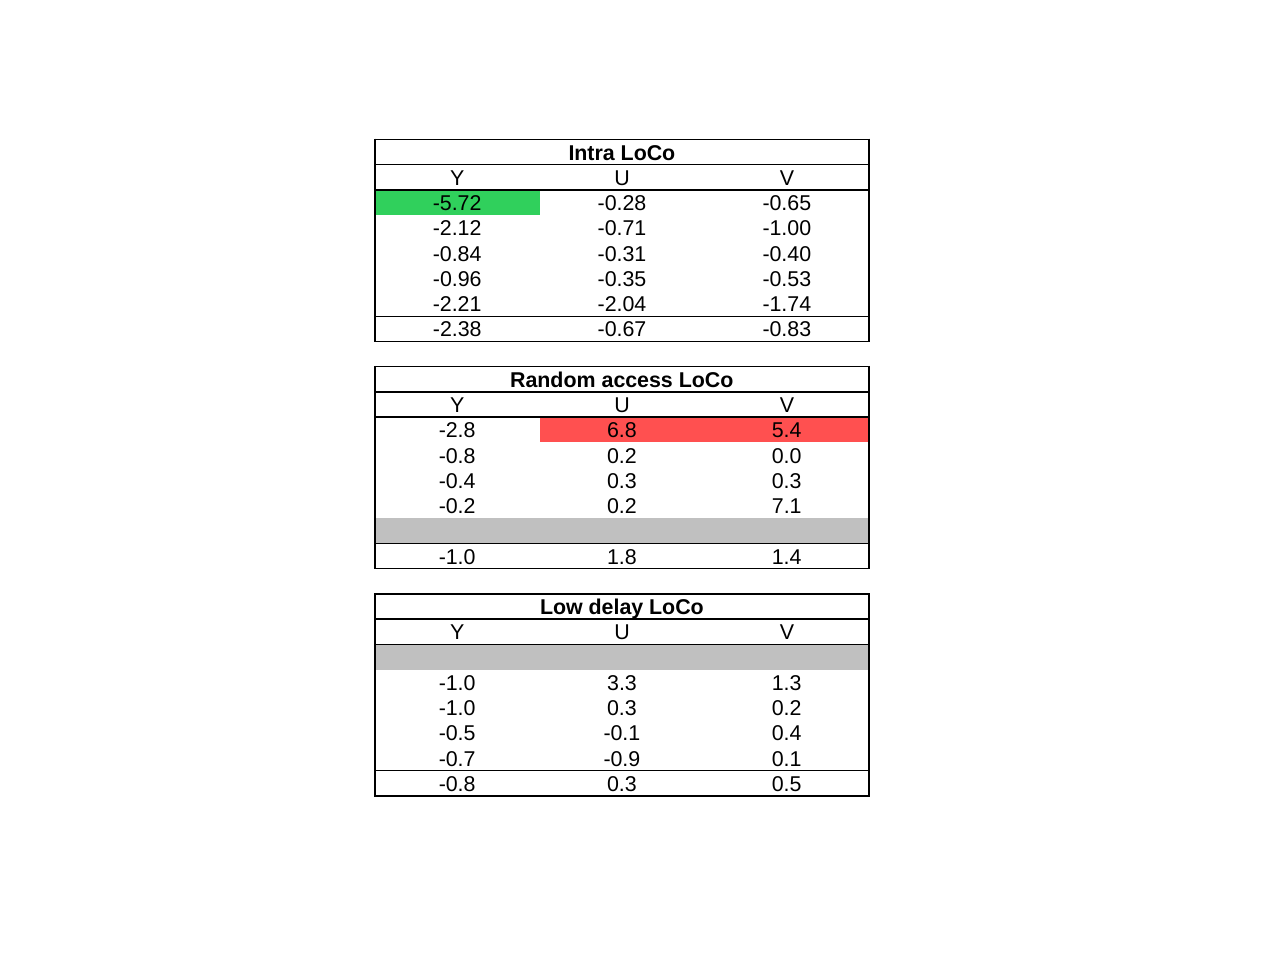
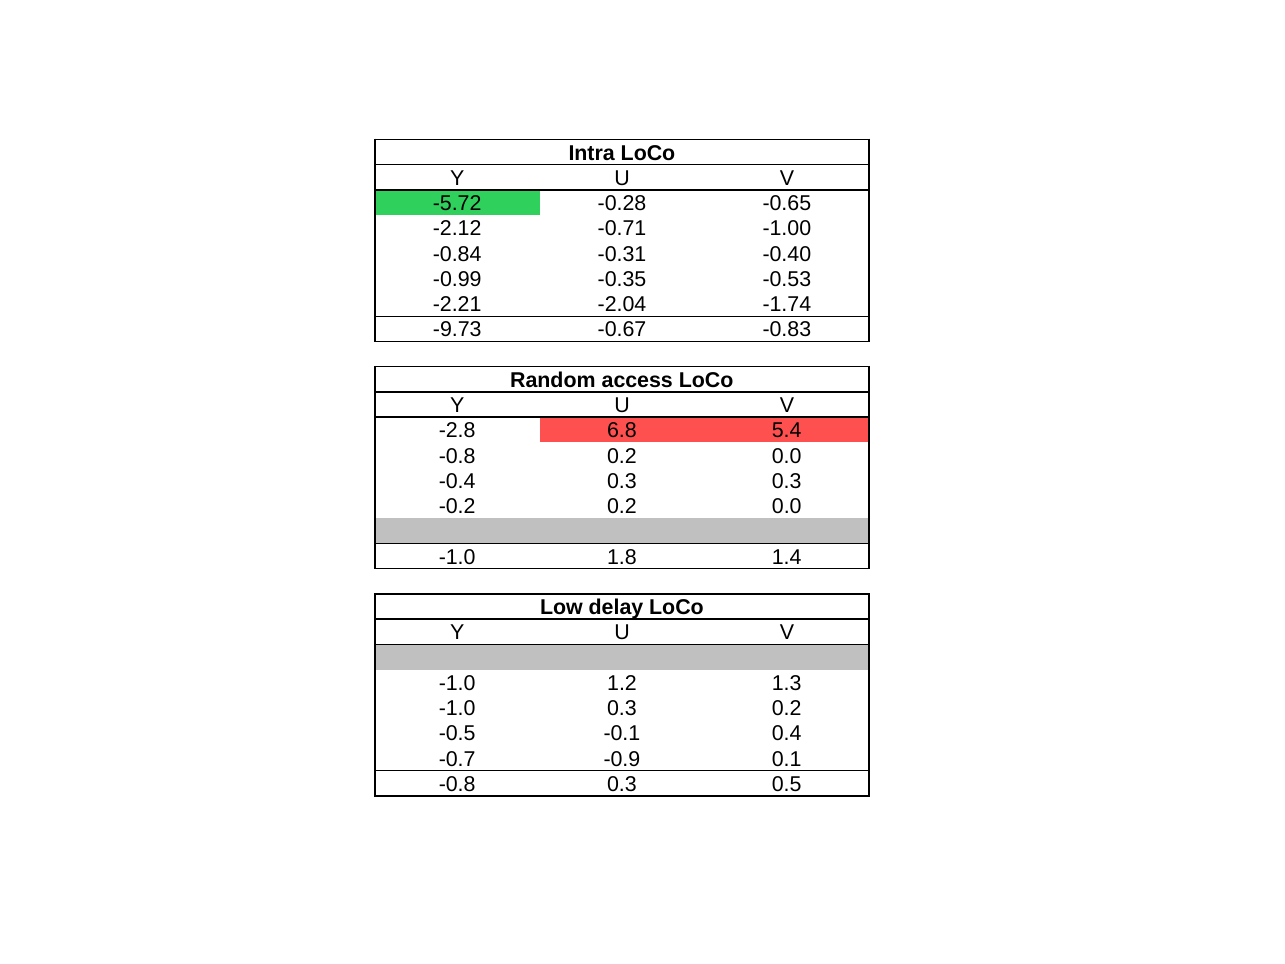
-0.96: -0.96 -> -0.99 (457, 279)
-2.38: -2.38 -> -9.73 (457, 330)
-0.2 0.2 7.1: 7.1 -> 0.0 (787, 506)
3.3: 3.3 -> 1.2 (622, 683)
